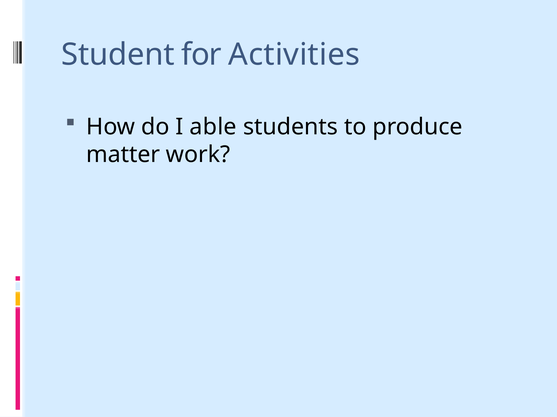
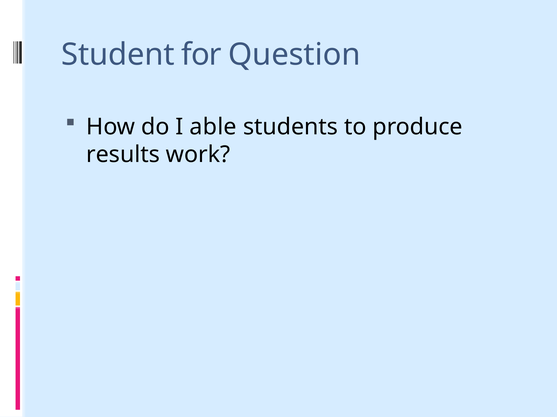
Activities: Activities -> Question (294, 55)
matter: matter -> results (123, 155)
